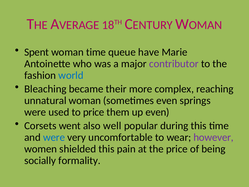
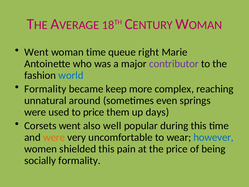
Spent: Spent -> Went (36, 52)
have: have -> right (149, 52)
Bleaching: Bleaching -> Formality (45, 89)
their: their -> keep (116, 89)
unnatural woman: woman -> around (85, 100)
up even: even -> days (157, 112)
were colour: blue -> orange (54, 137)
however colour: purple -> blue (213, 137)
